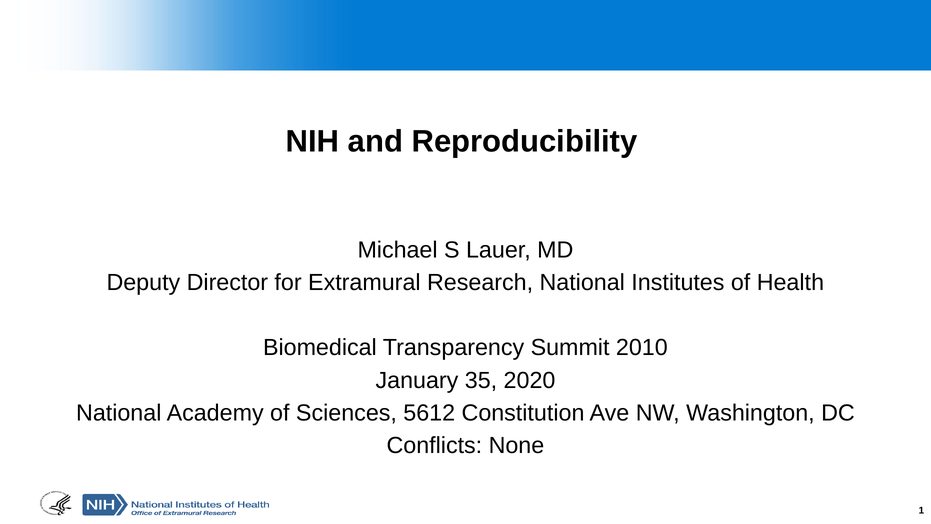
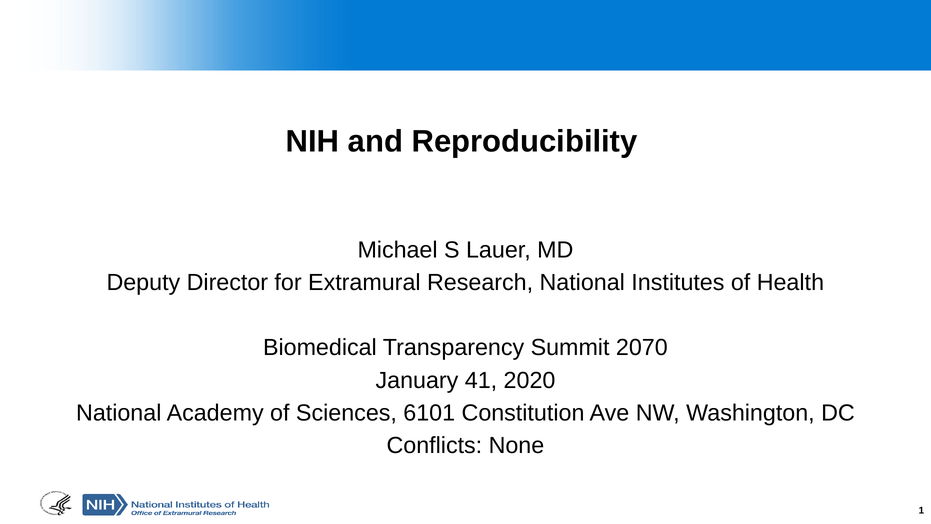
2010: 2010 -> 2070 (642, 348)
35: 35 -> 41 (481, 380)
5612: 5612 -> 6101 (429, 413)
